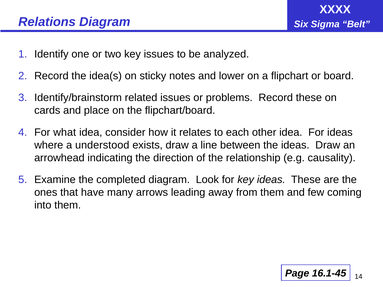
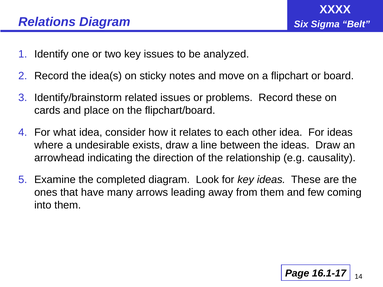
lower: lower -> move (232, 76)
understood: understood -> undesirable (102, 145)
16.1-45: 16.1-45 -> 16.1-17 (329, 274)
